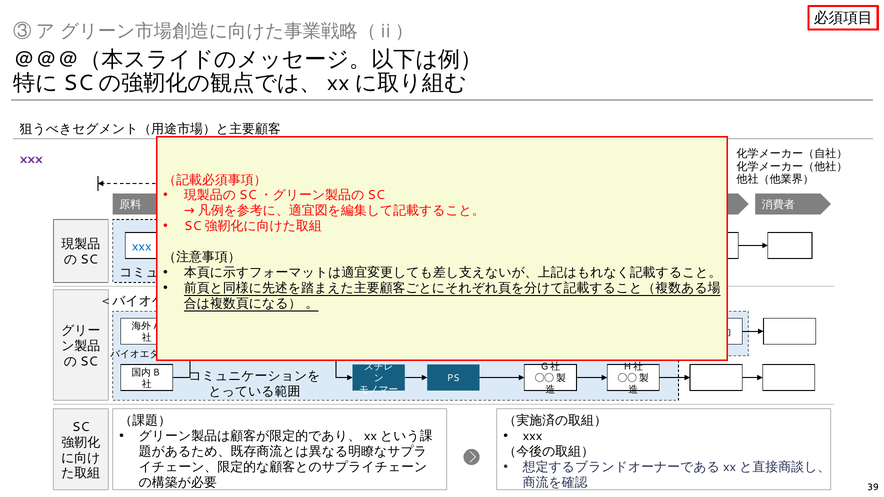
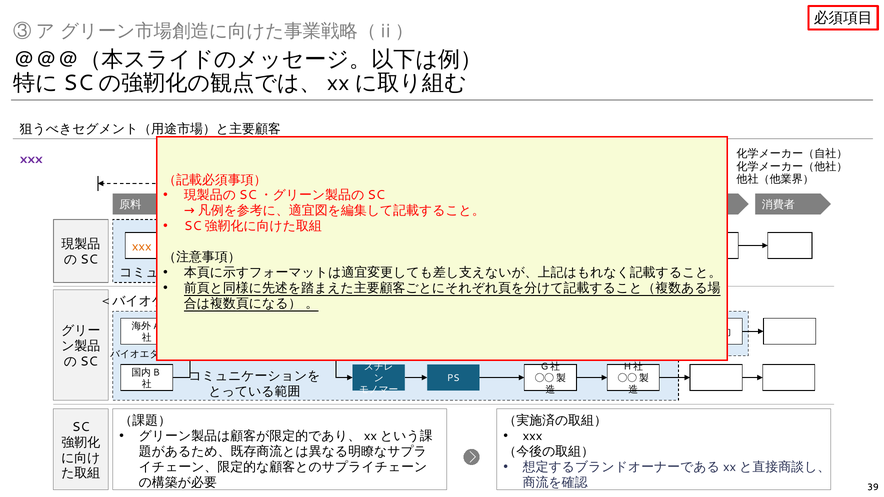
xxx colour: blue -> orange (142, 246)
